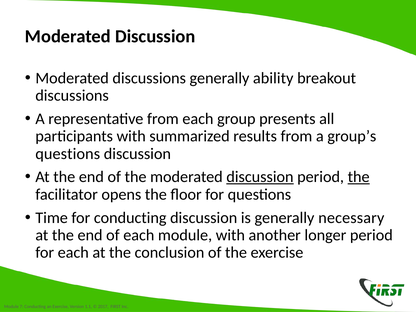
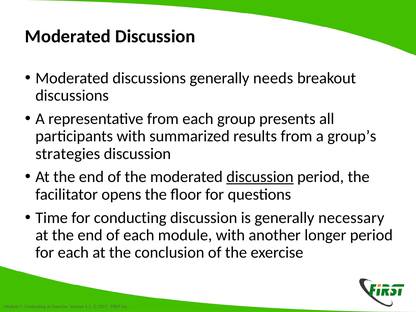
ability: ability -> needs (273, 78)
questions: questions -> strategies (68, 154)
the underline: present -> none (359, 177)
